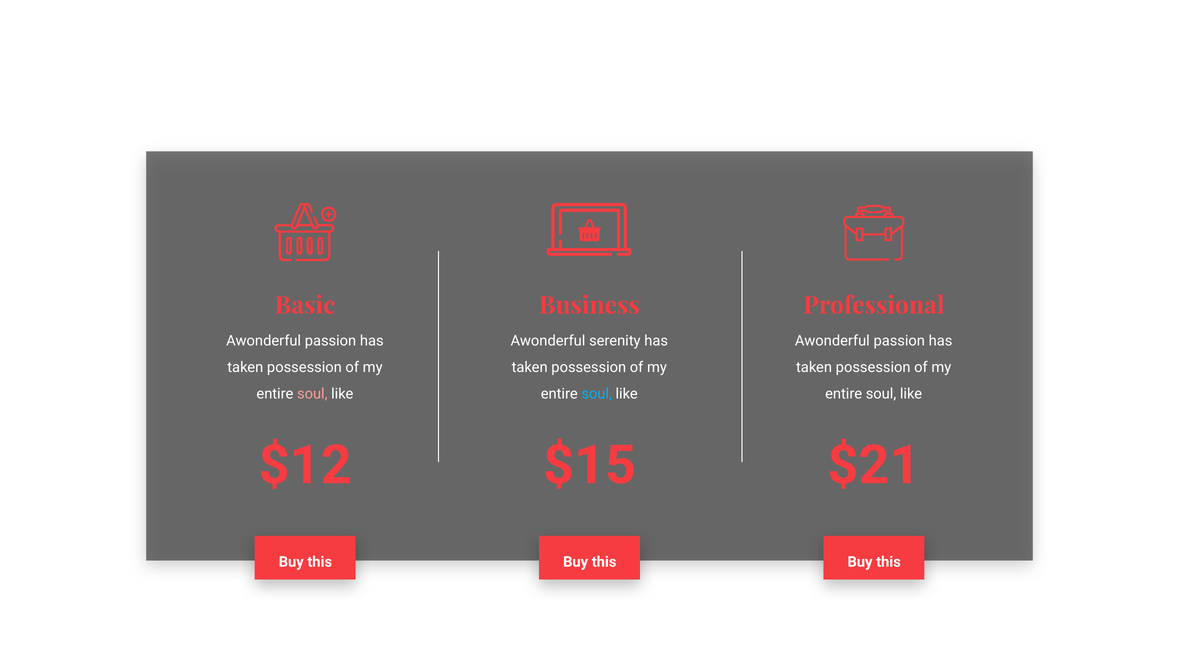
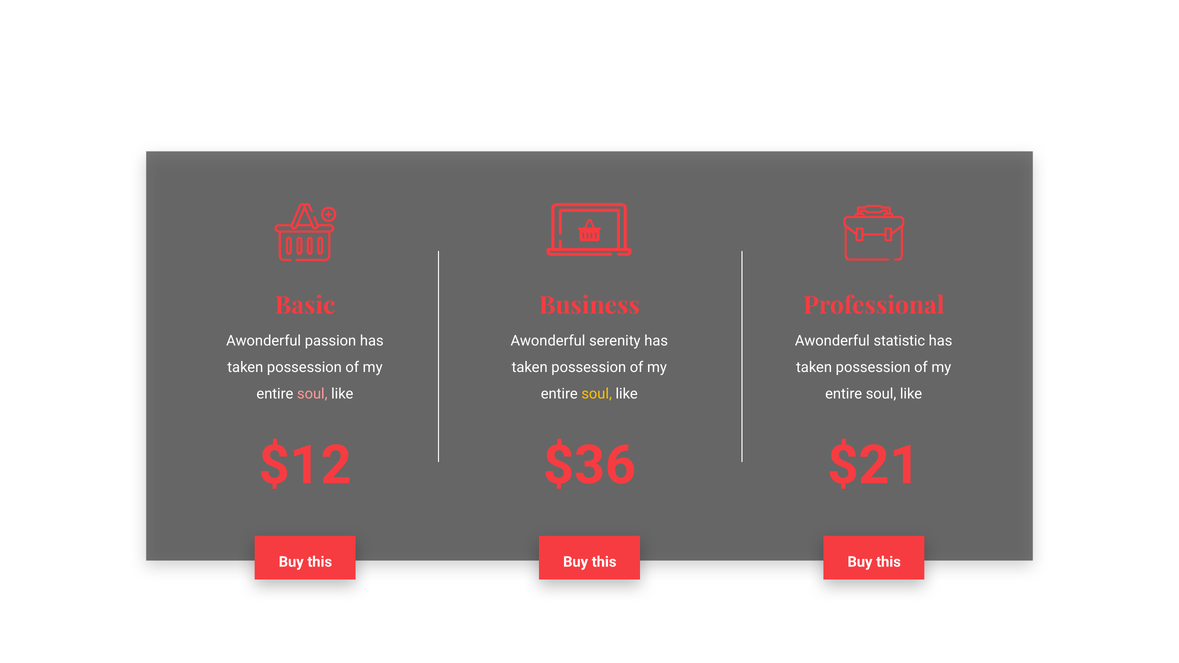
passion: passion -> statistic (899, 341)
soul colour: light blue -> yellow (597, 394)
$15: $15 -> $36 (589, 465)
